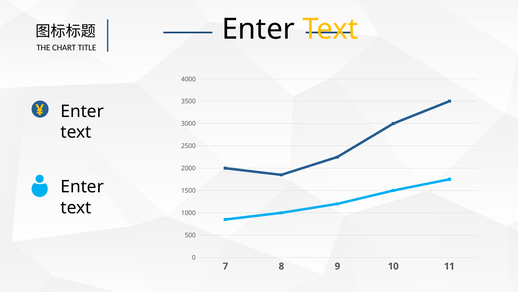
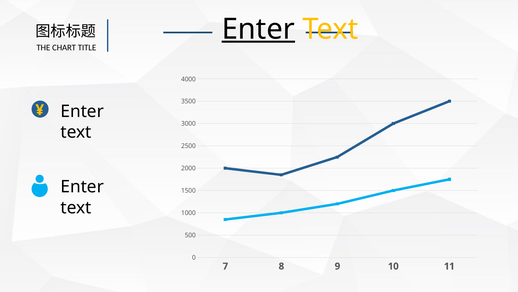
Enter underline: none -> present (258, 29)
